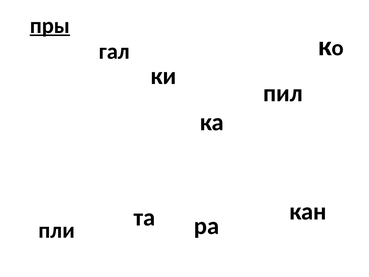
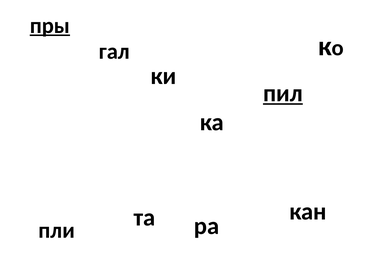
пил underline: none -> present (283, 93)
